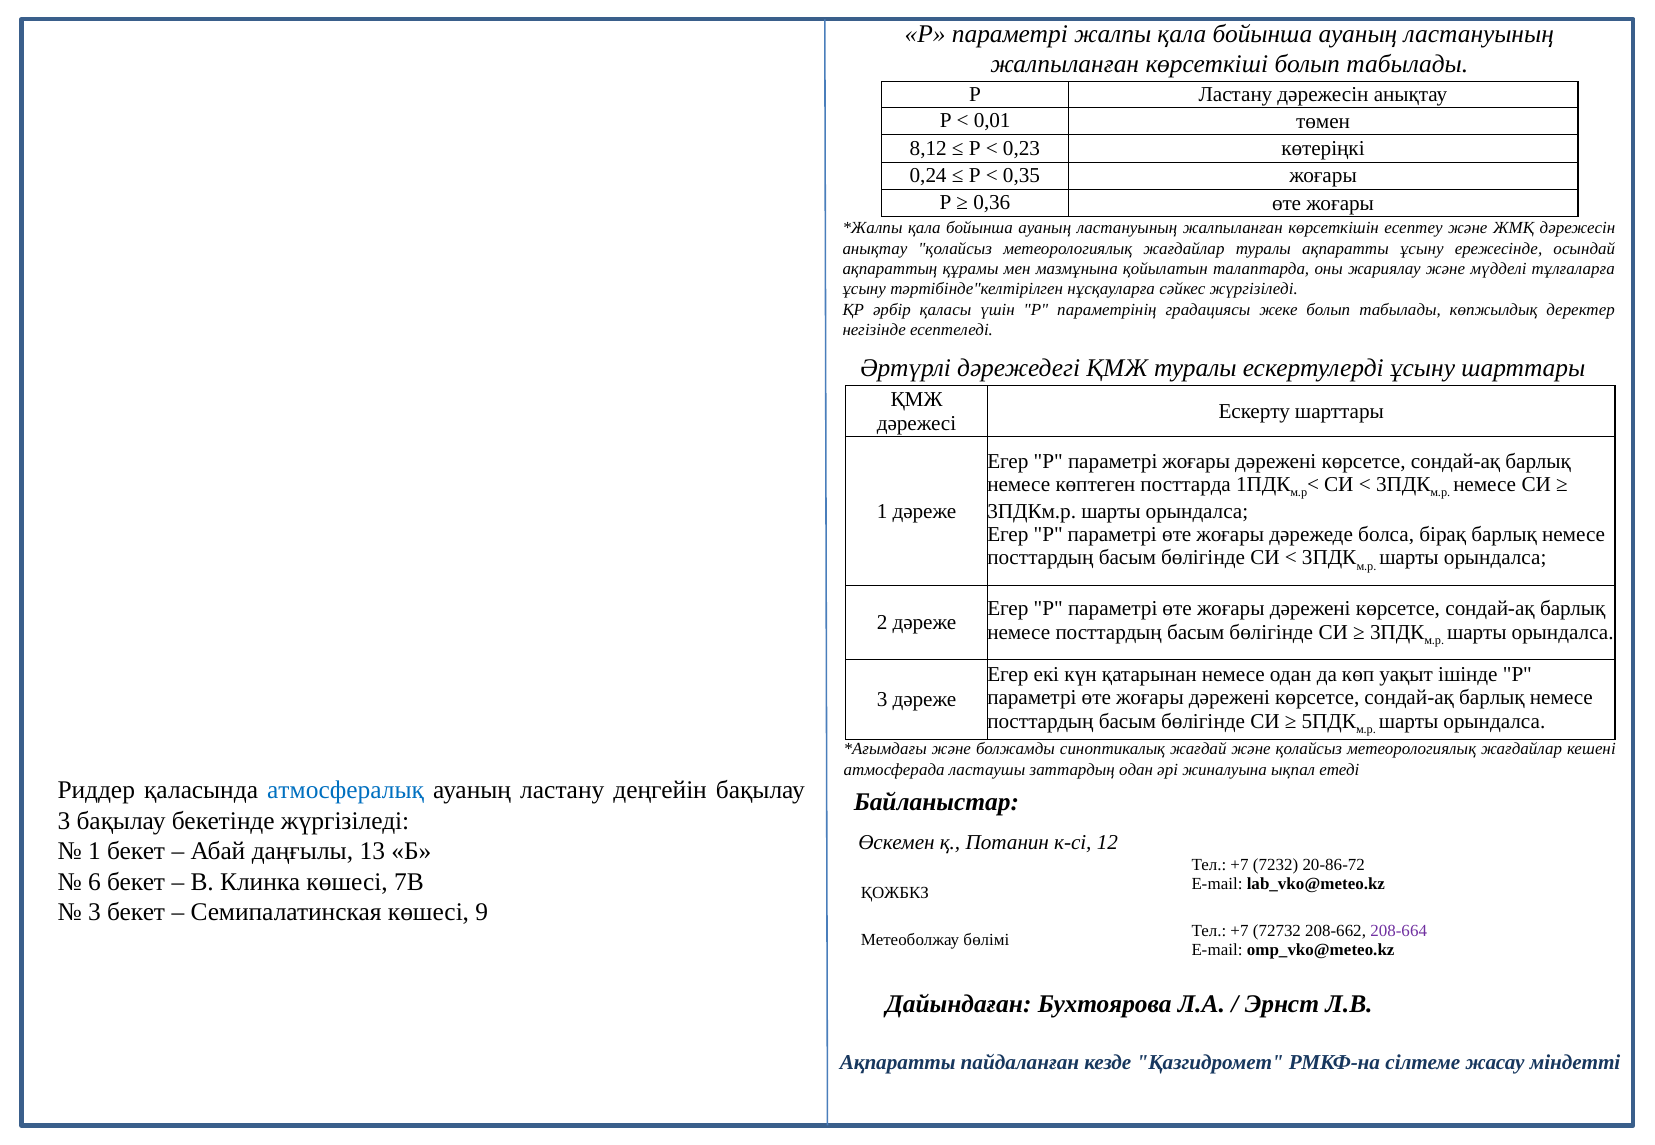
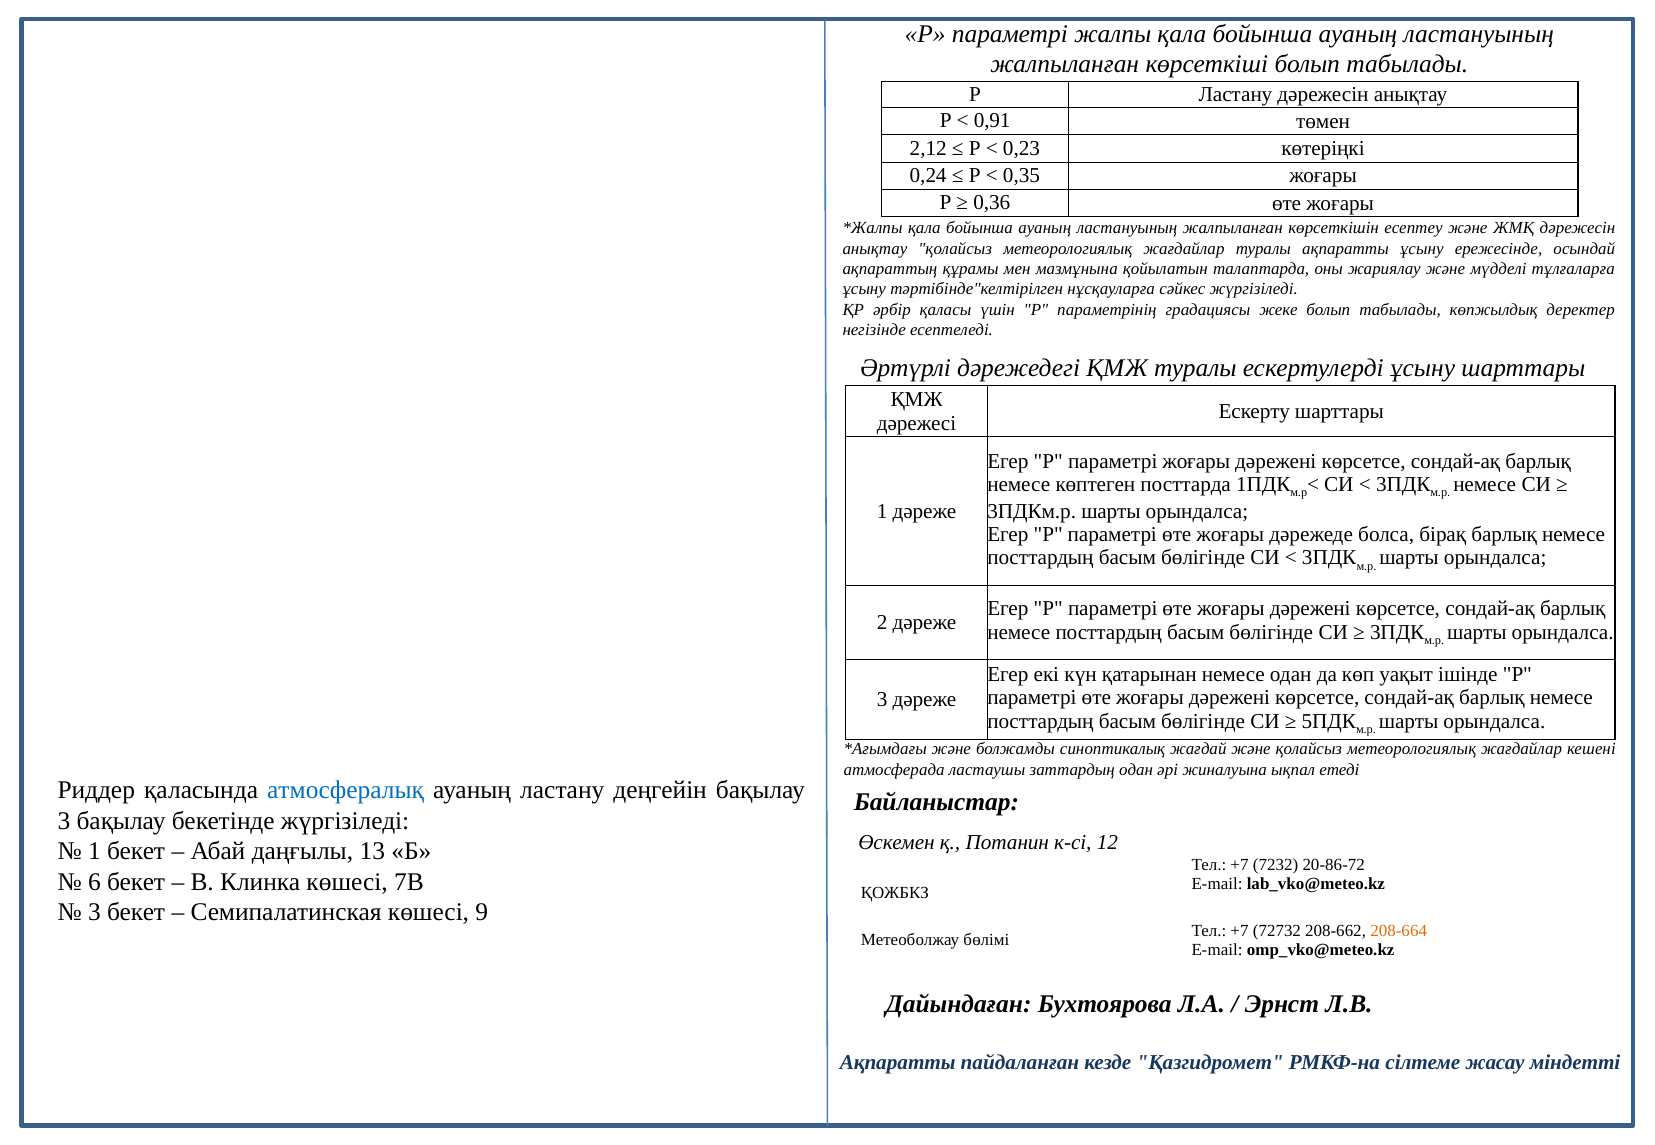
0,01: 0,01 -> 0,91 (992, 121)
8,12: 8,12 -> 2,12 (928, 148)
208-664 colour: purple -> orange (1399, 932)
